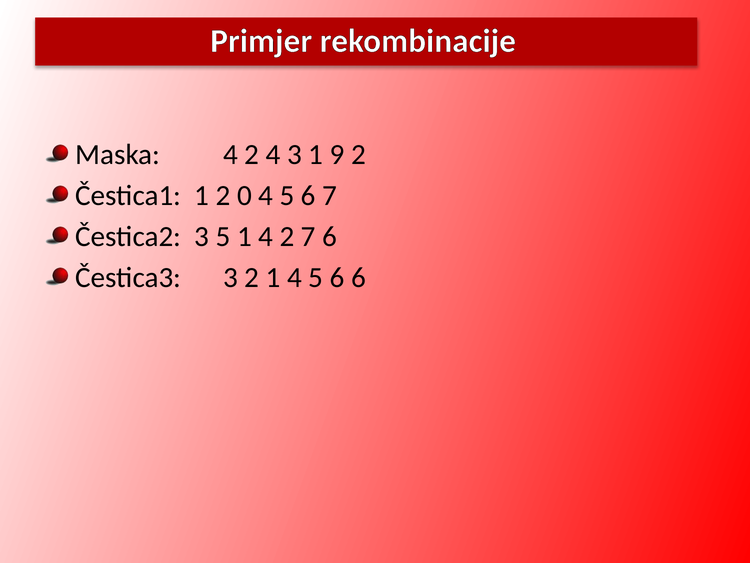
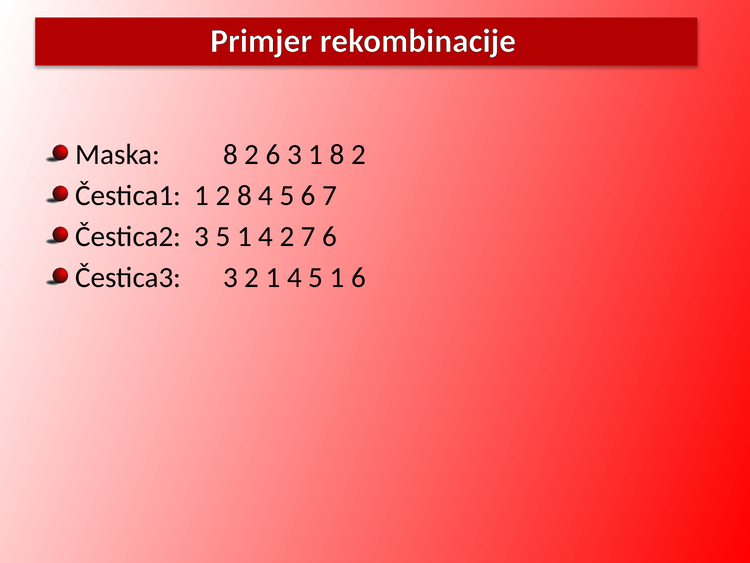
Maska 4: 4 -> 8 (231, 155)
2 4: 4 -> 6 (273, 155)
1 9: 9 -> 8 (337, 155)
2 0: 0 -> 8 (244, 195)
1 4 5 6: 6 -> 1 (337, 277)
